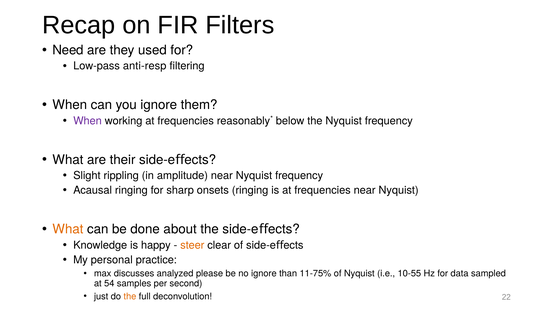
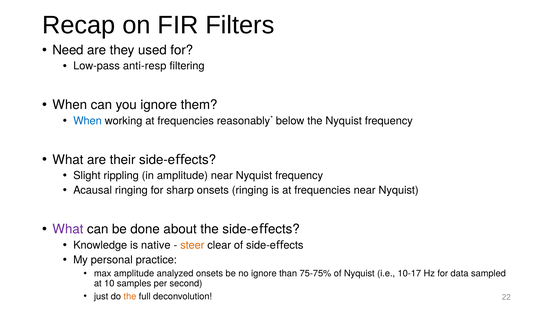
When colour: purple -> blue (88, 121)
What colour: orange -> purple (68, 229)
happy: happy -> native (156, 245)
max discusses: discusses -> amplitude (134, 274)
analyzed please: please -> onsets (210, 274)
11-75%: 11-75% -> 75-75% (315, 274)
10-55: 10-55 -> 10-17 (409, 274)
54: 54 -> 10 (109, 284)
